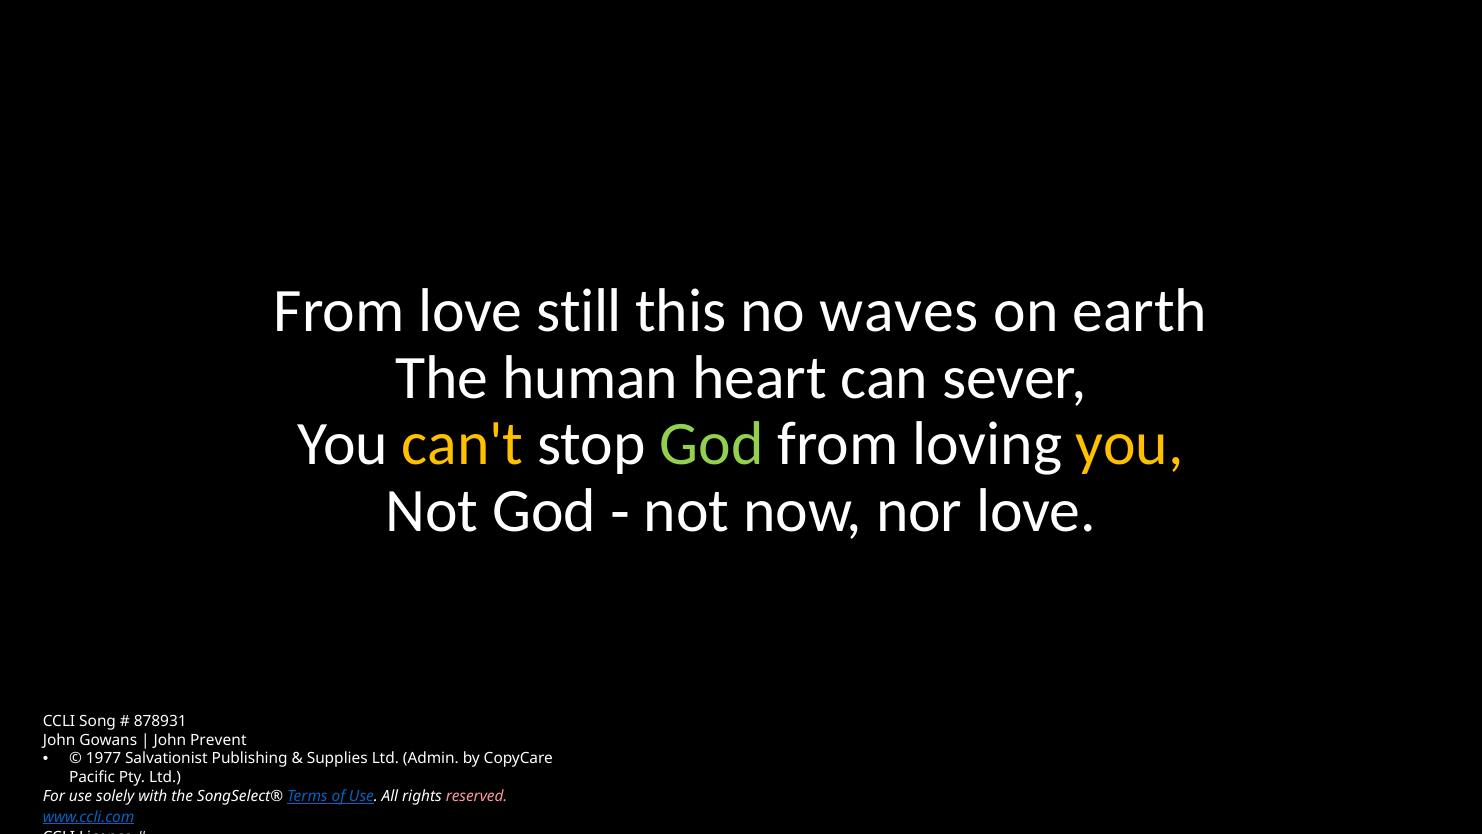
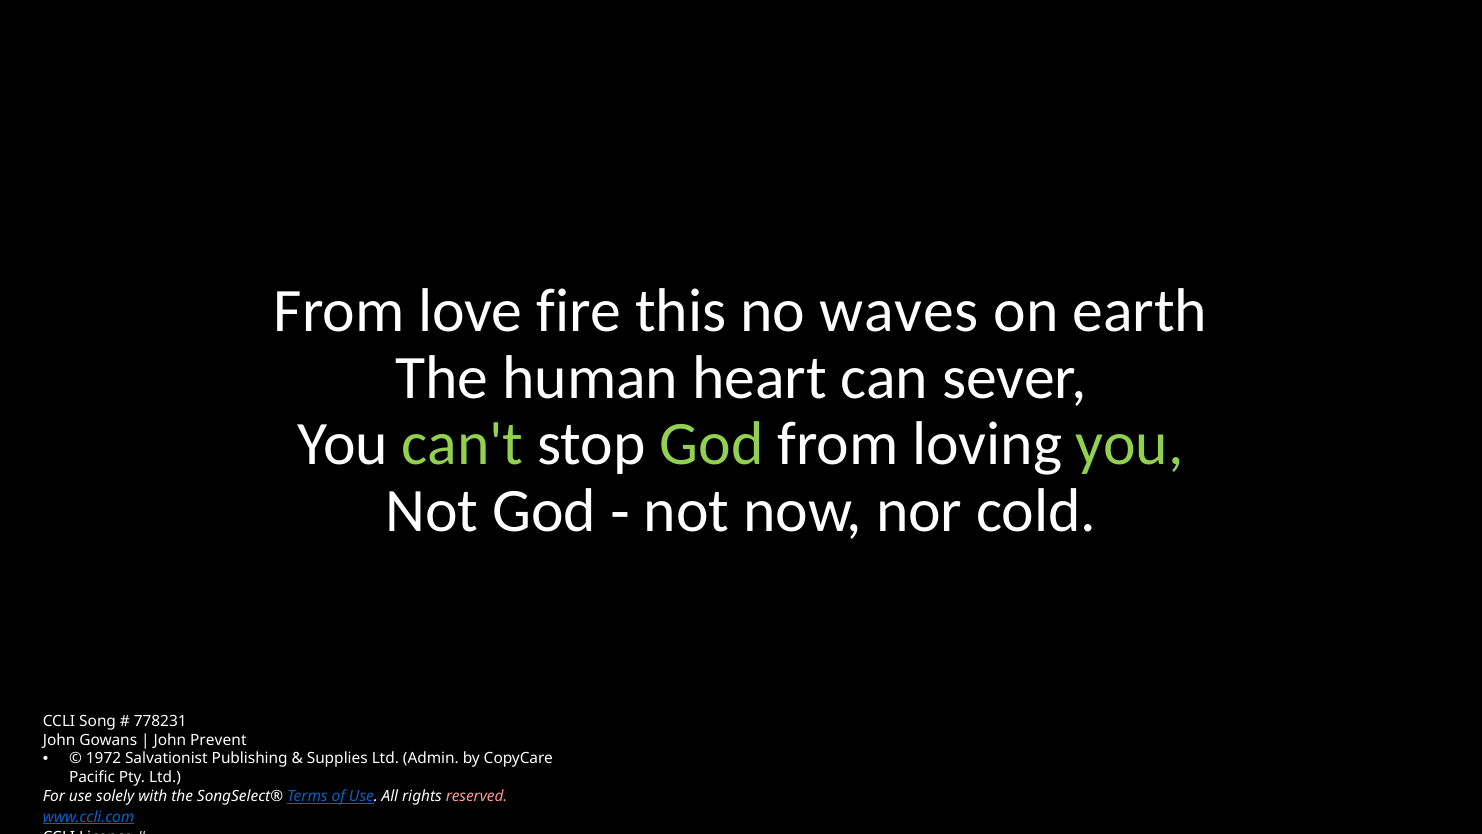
still: still -> fire (579, 311)
can't colour: yellow -> light green (463, 444)
you colour: yellow -> light green (1130, 444)
nor love: love -> cold (1036, 511)
878931: 878931 -> 778231 (160, 721)
1977: 1977 -> 1972 (104, 759)
